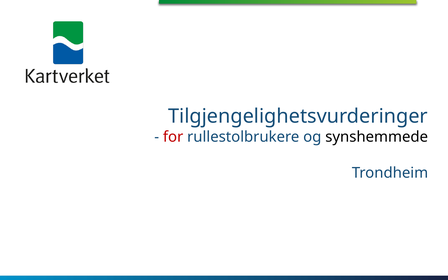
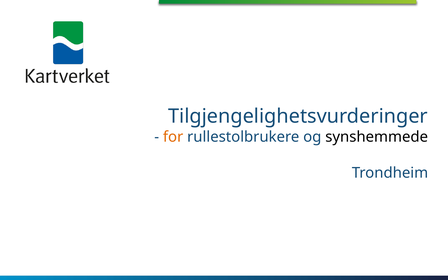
for colour: red -> orange (173, 137)
